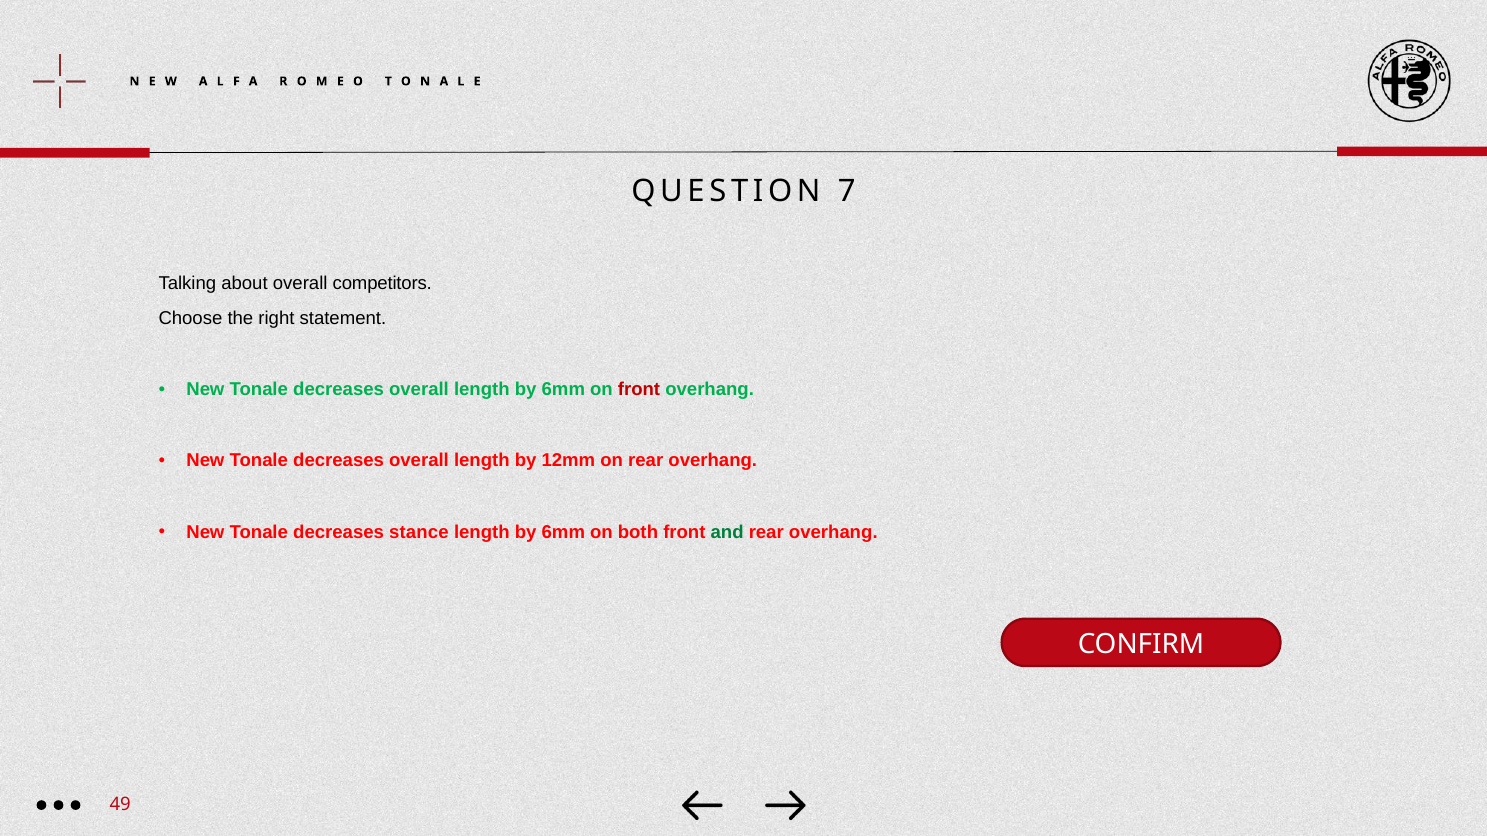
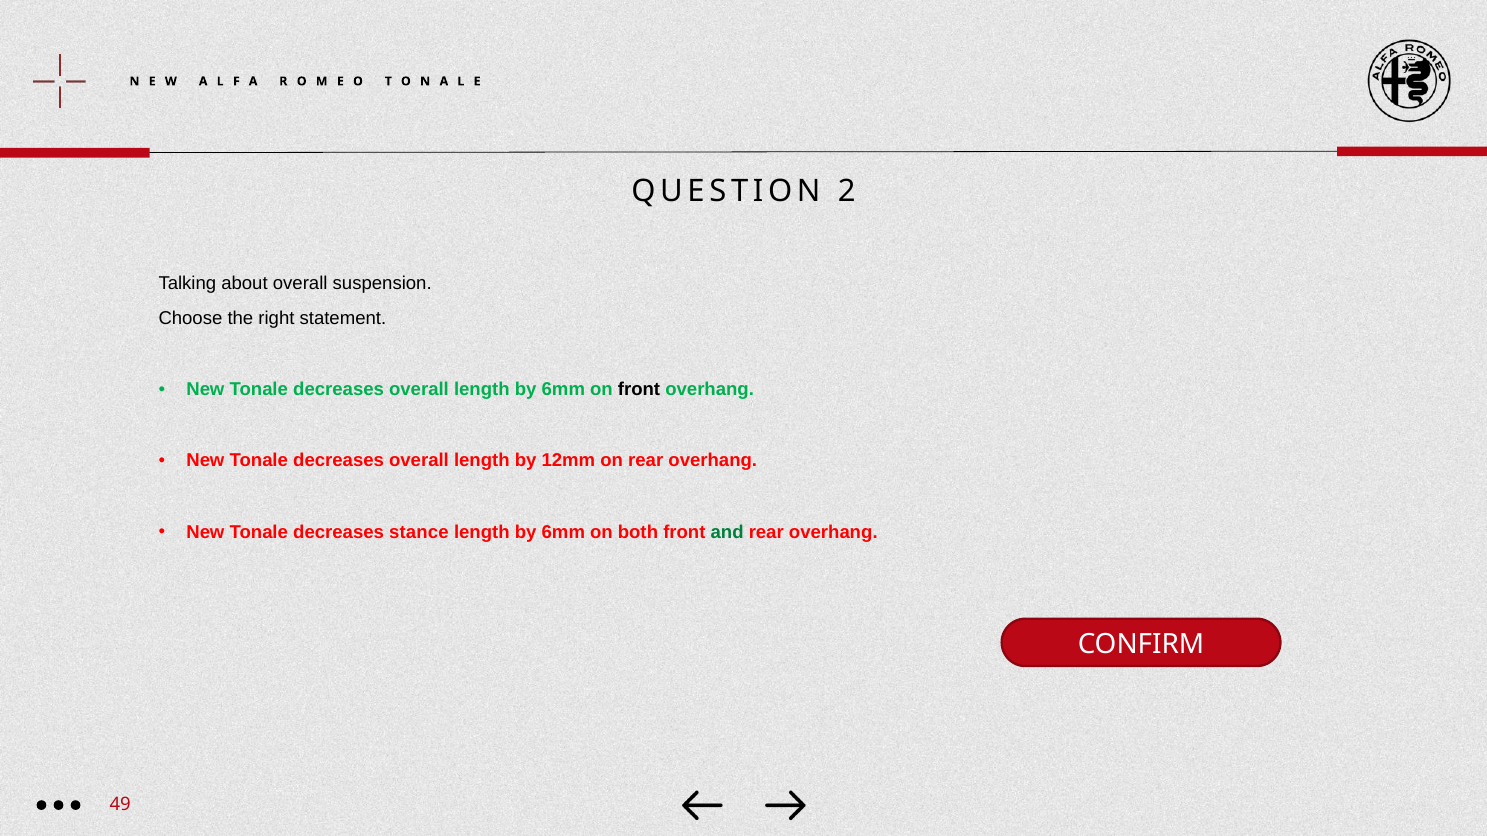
7: 7 -> 2 (847, 191)
competitors: competitors -> suspension (382, 283)
front colour: red -> black (639, 390)
